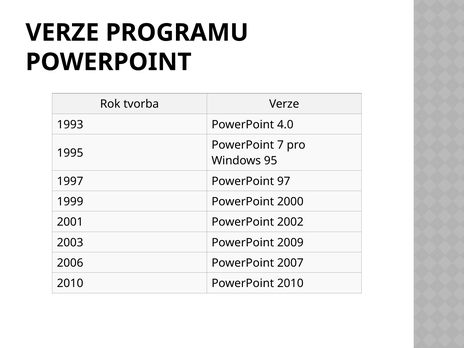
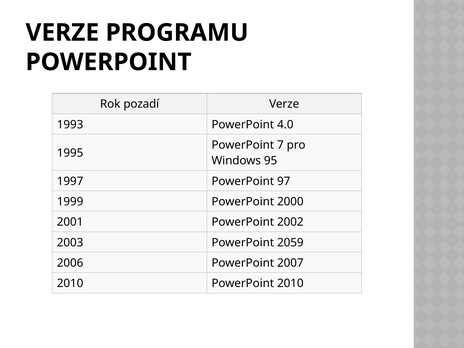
tvorba: tvorba -> pozadí (141, 104)
2009: 2009 -> 2059 (290, 243)
